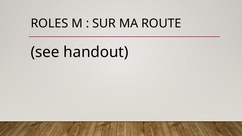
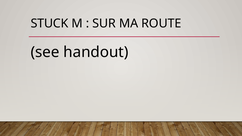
ROLES: ROLES -> STUCK (49, 23)
